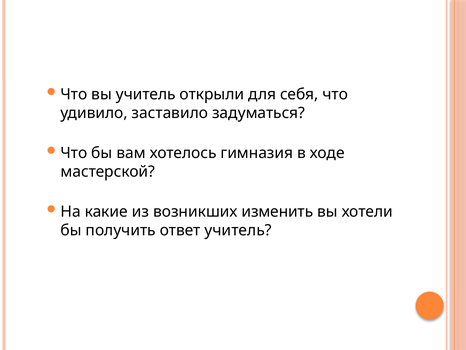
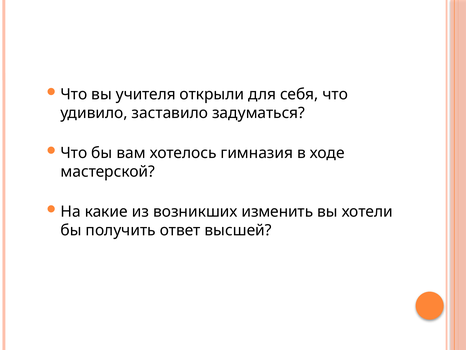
вы учитель: учитель -> учителя (146, 94)
ответ учитель: учитель -> высшей (238, 230)
